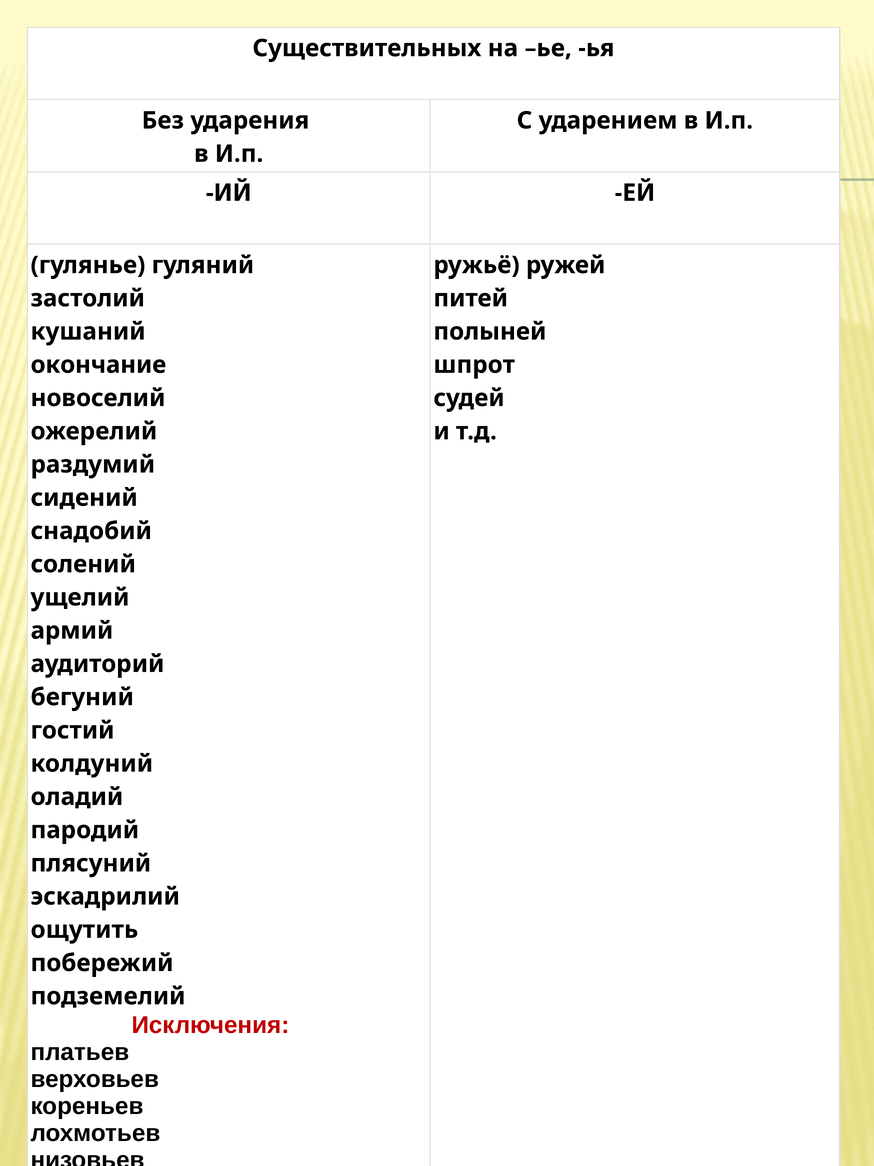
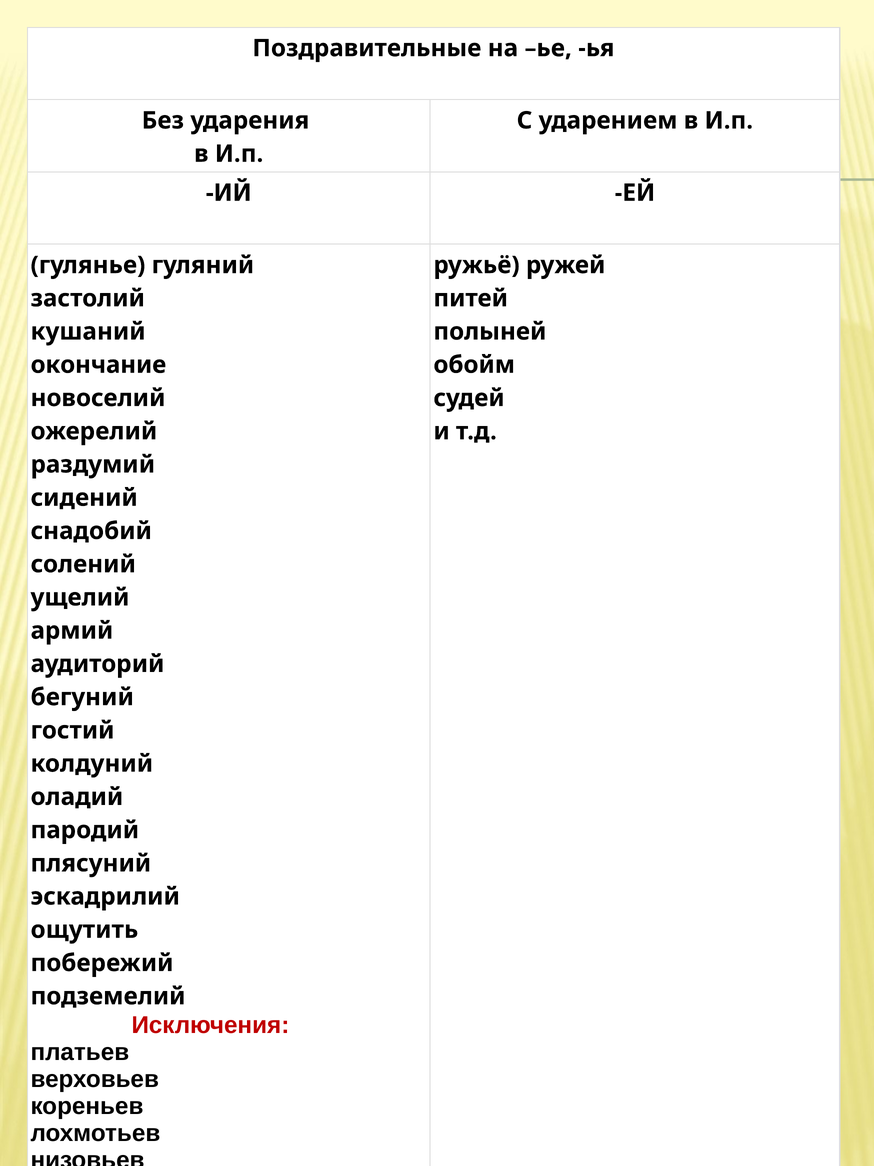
Существительных: Существительных -> Поздравительные (367, 48)
шпрот: шпрот -> обойм (474, 365)
